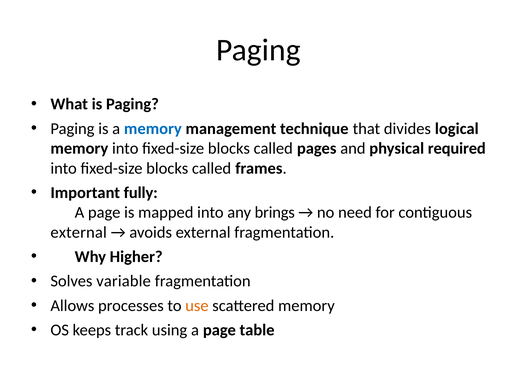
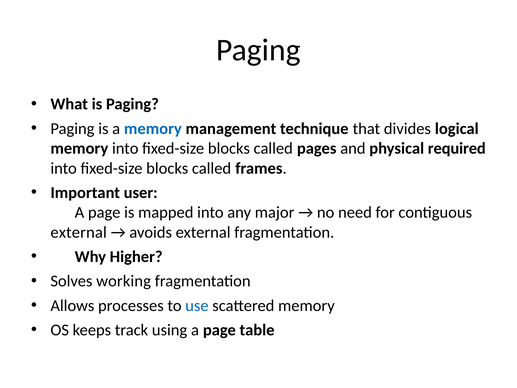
fully: fully -> user (141, 193)
brings: brings -> major (275, 212)
variable: variable -> working (124, 281)
use colour: orange -> blue (197, 305)
